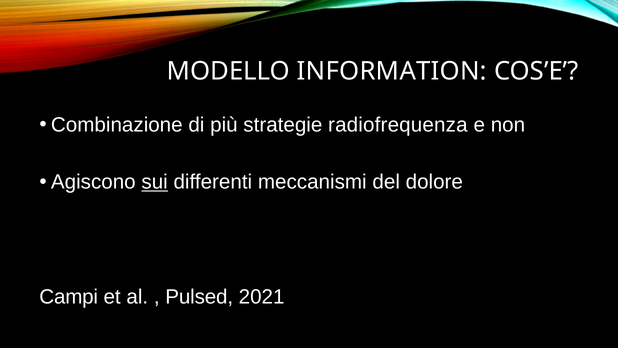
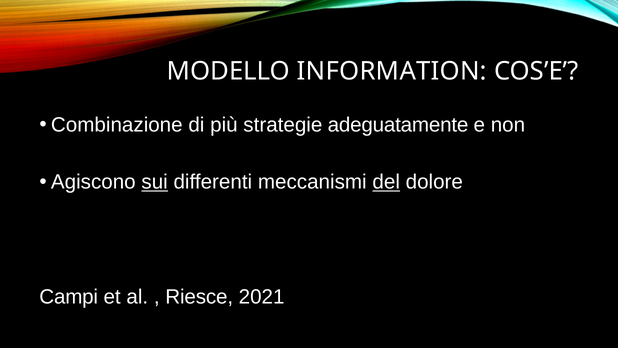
radiofrequenza: radiofrequenza -> adeguatamente (398, 125)
del underline: none -> present (386, 182)
Pulsed: Pulsed -> Riesce (199, 297)
